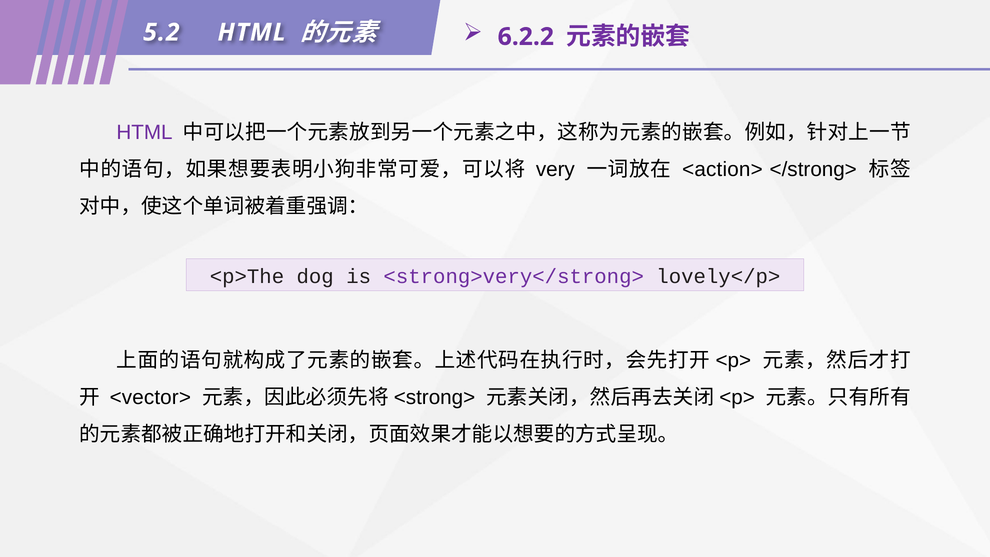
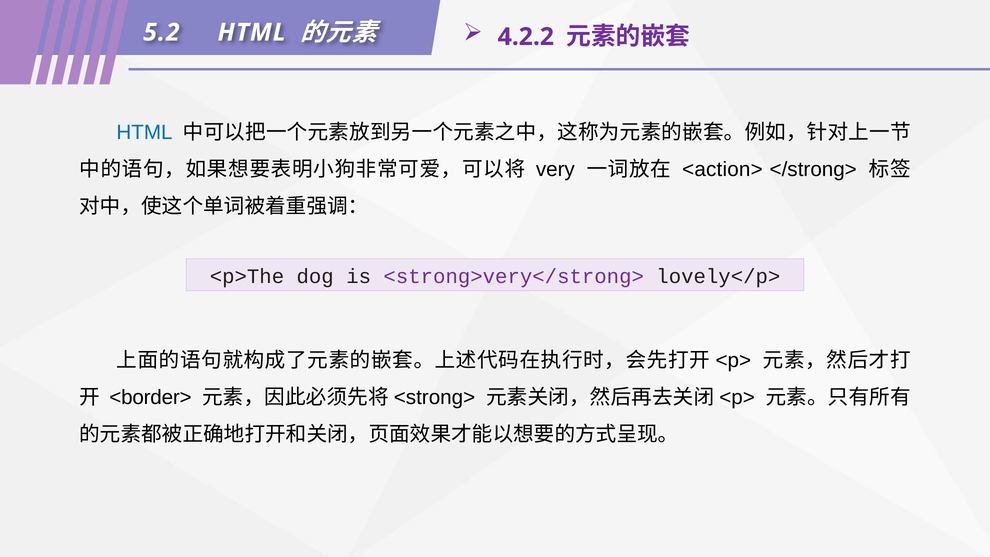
6.2.2: 6.2.2 -> 4.2.2 (526, 37)
HTML colour: purple -> blue (144, 132)
<vector>: <vector> -> <border> (150, 397)
